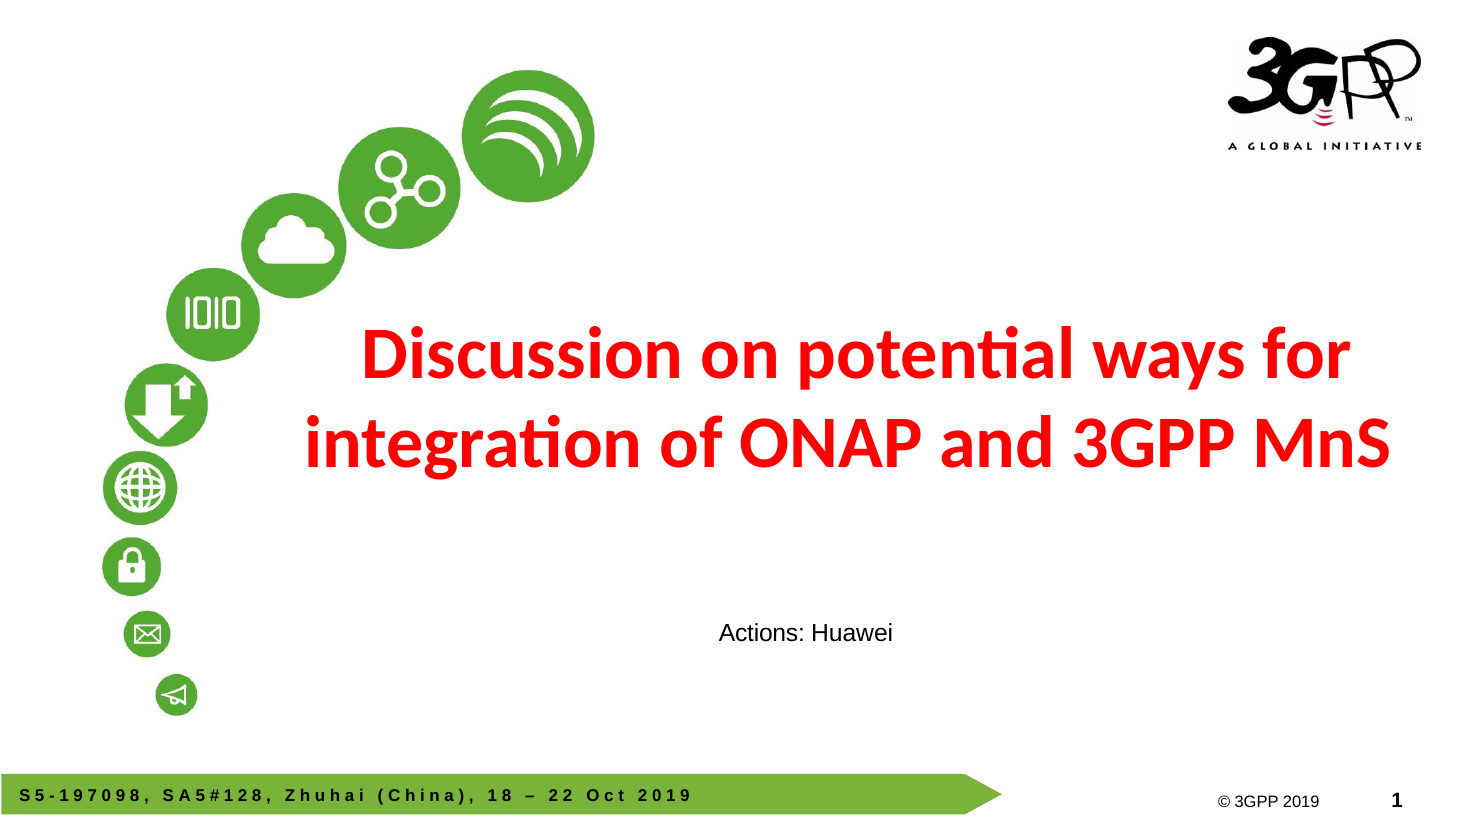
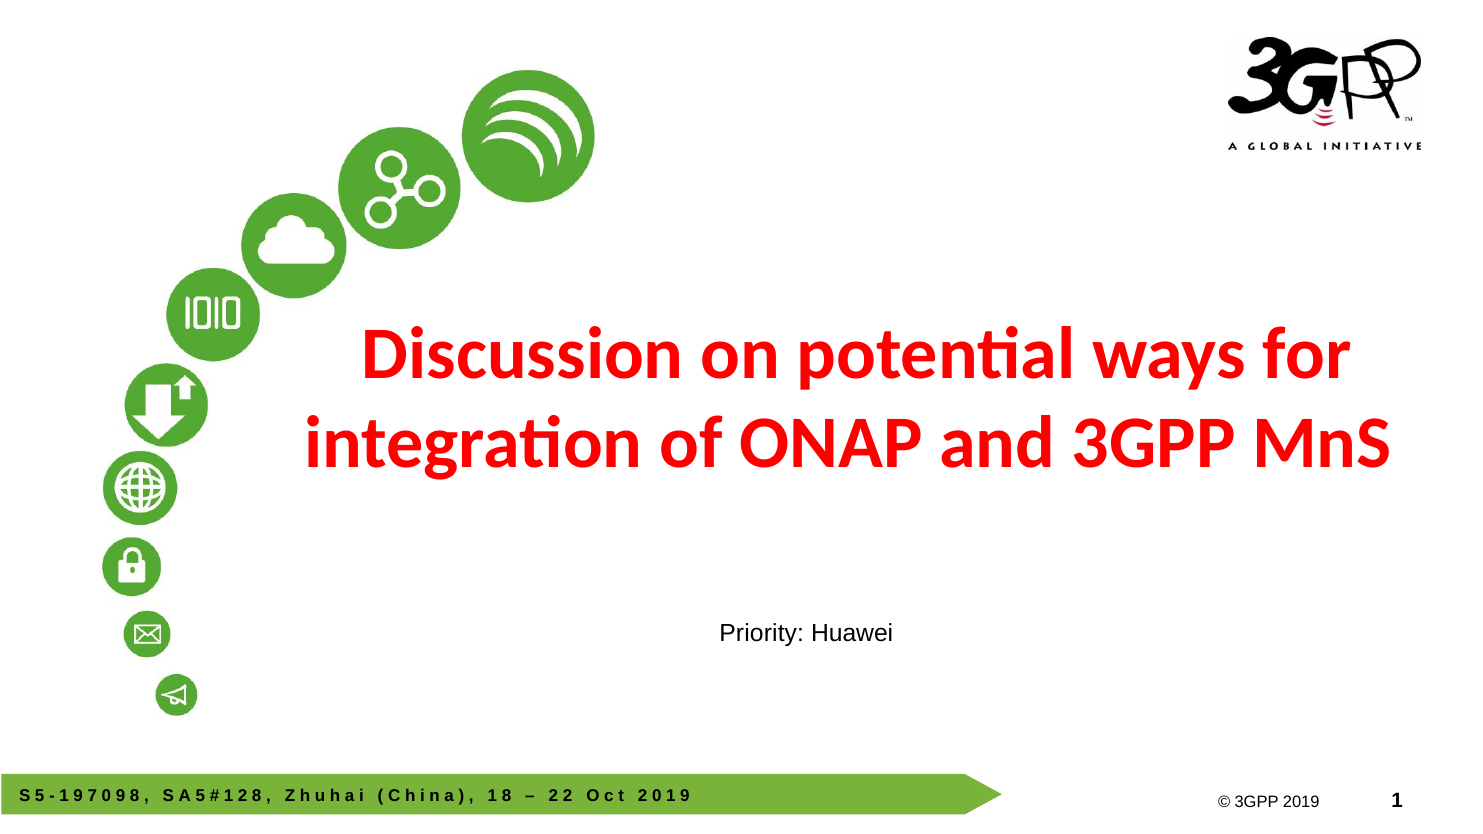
Actions: Actions -> Priority (762, 634)
